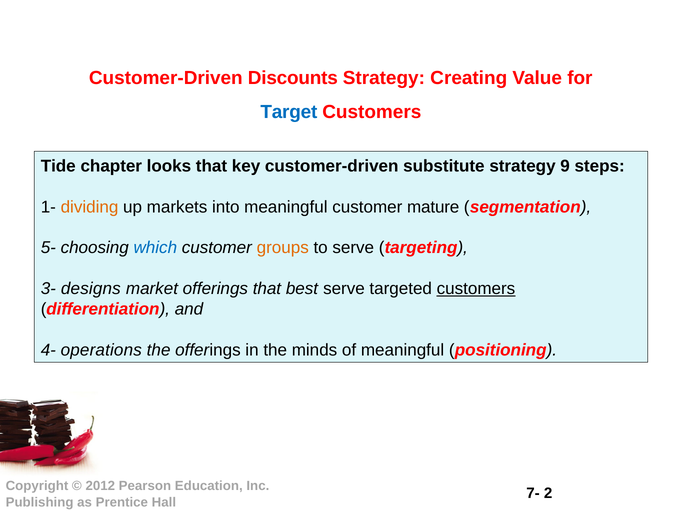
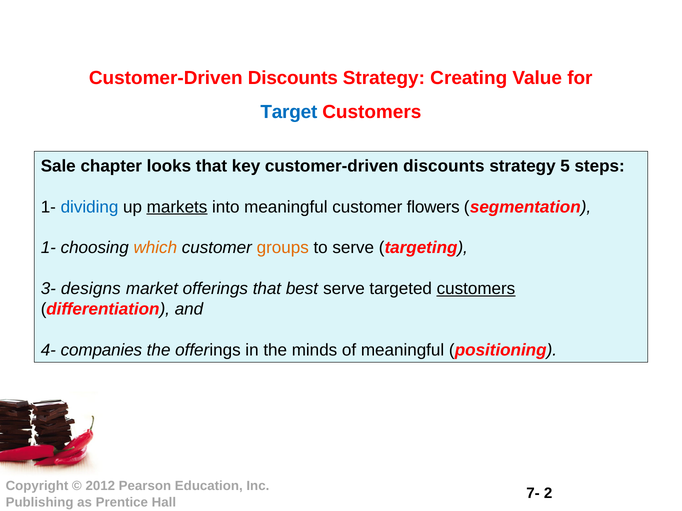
Tide: Tide -> Sale (58, 166)
key customer-driven substitute: substitute -> discounts (444, 166)
9: 9 -> 5 (565, 166)
dividing colour: orange -> blue (90, 207)
markets underline: none -> present (177, 207)
mature: mature -> flowers (433, 207)
5-: 5- -> 1- (48, 248)
which colour: blue -> orange (155, 248)
operations: operations -> companies (101, 350)
